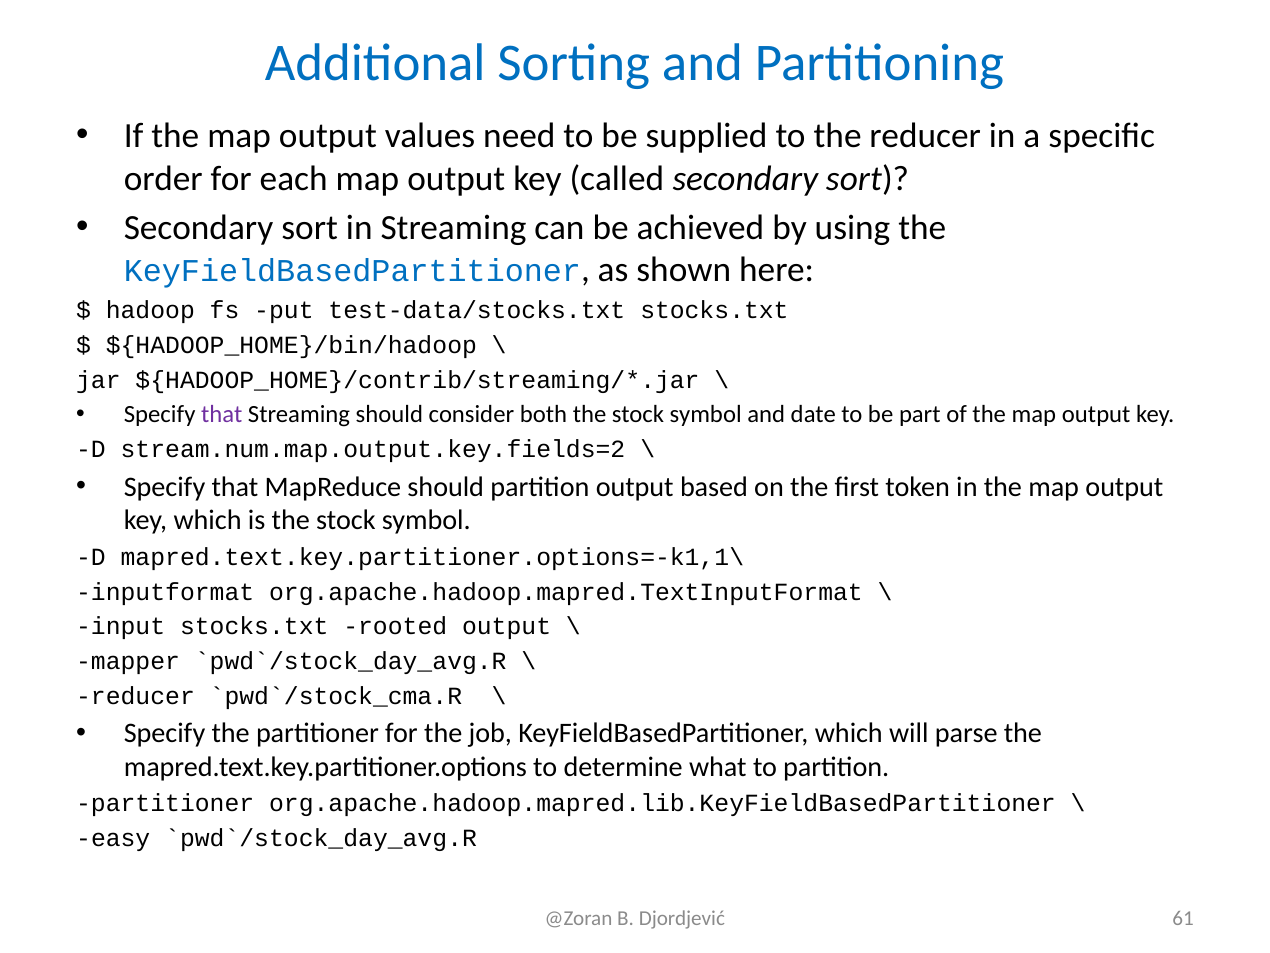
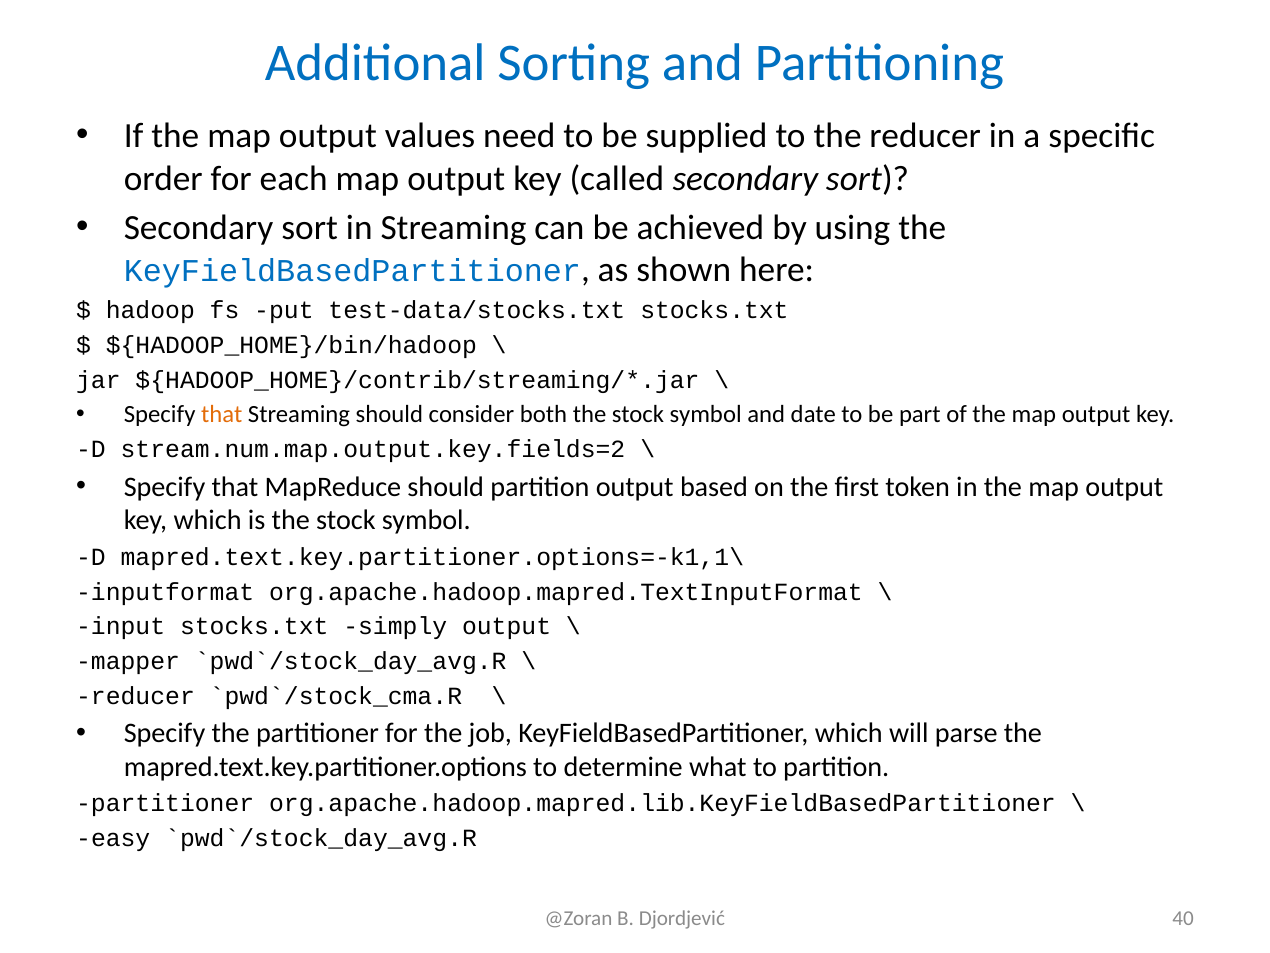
that colour: purple -> orange (222, 414)
rooted: rooted -> simply (395, 626)
61: 61 -> 40 (1183, 918)
